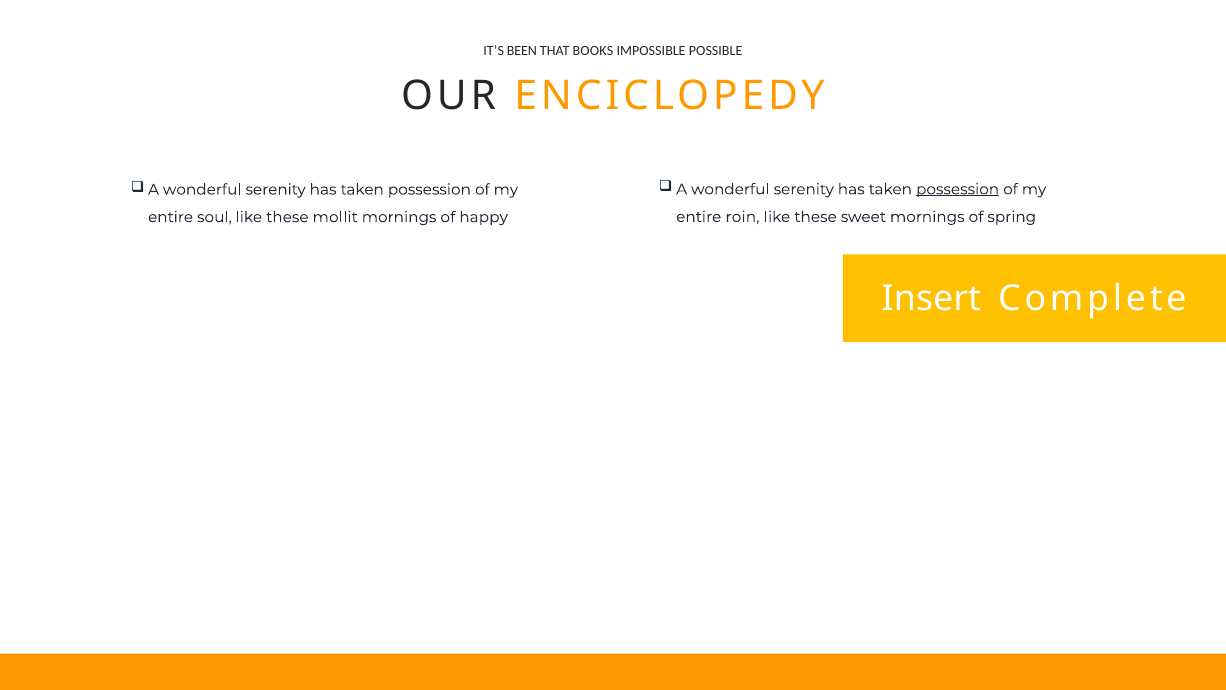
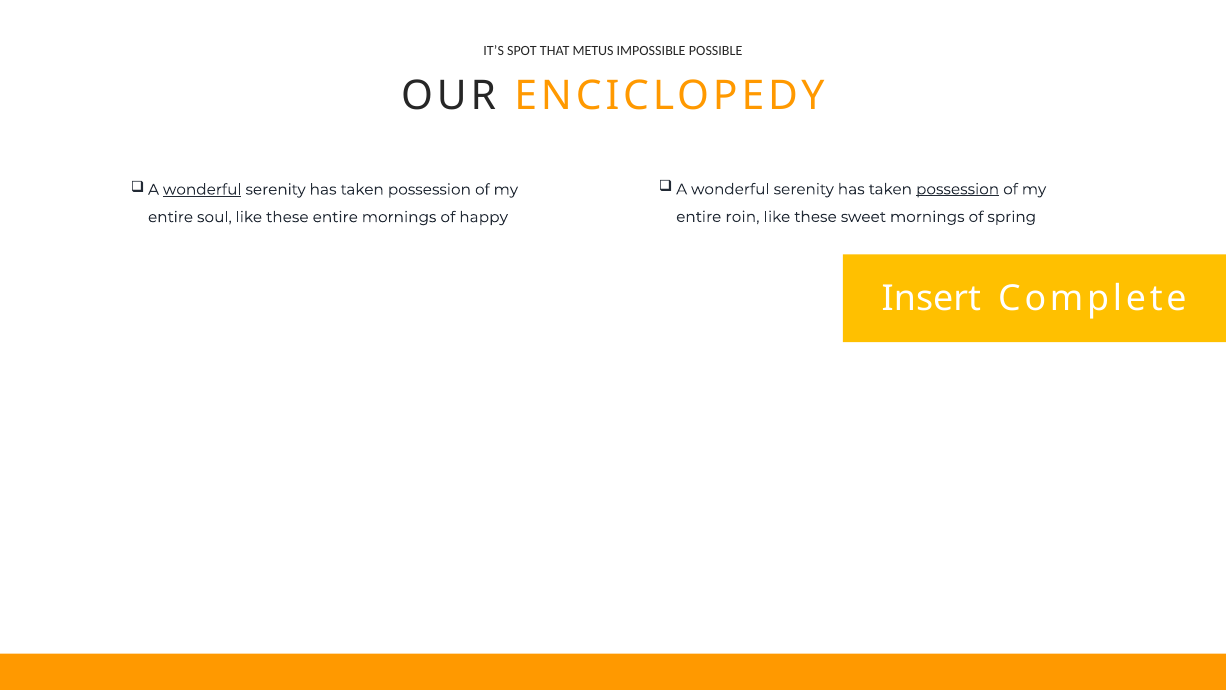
BEEN: BEEN -> SPOT (522, 51)
BOOKS: BOOKS -> METUS (593, 51)
wonderful underline: none -> present (202, 189)
these mollit: mollit -> entire (335, 217)
